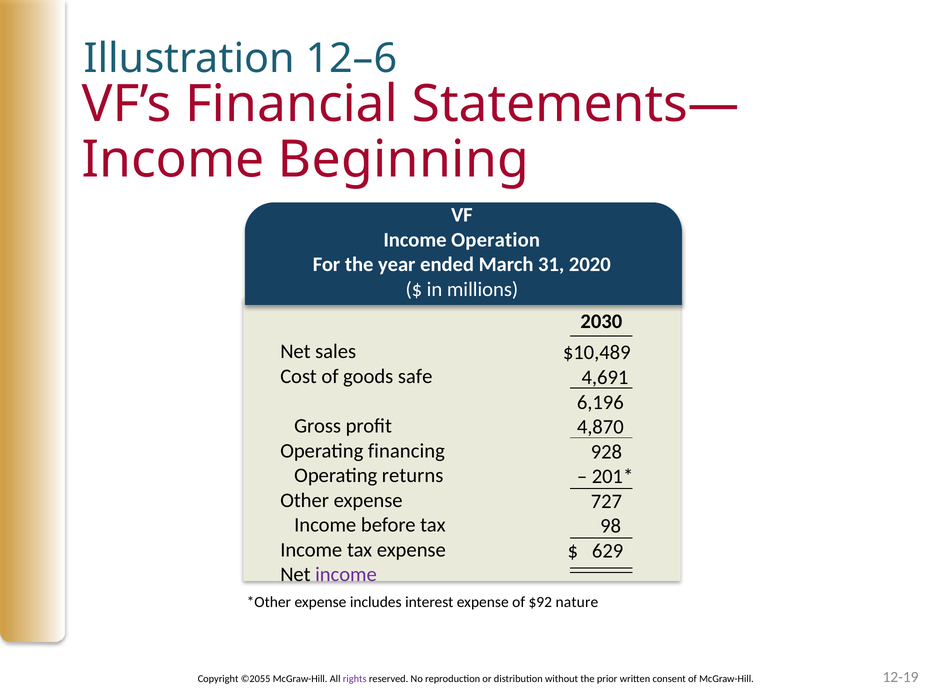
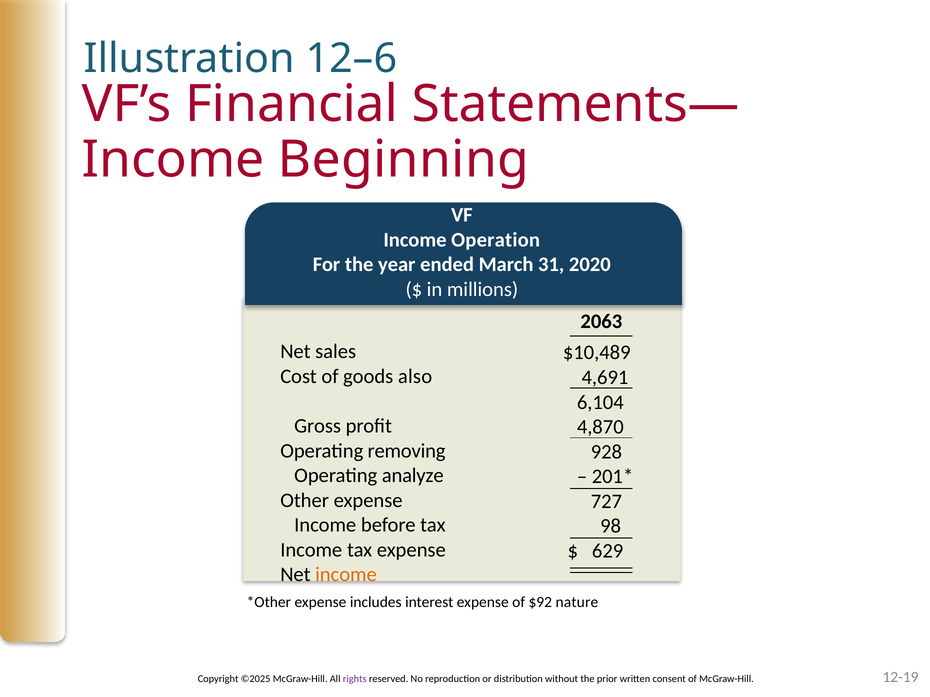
2030: 2030 -> 2063 (601, 322)
safe: safe -> also (415, 377)
6,196: 6,196 -> 6,104 (600, 402)
financing: financing -> removing (407, 451)
returns: returns -> analyze (413, 476)
income colour: purple -> orange (346, 575)
©2055: ©2055 -> ©2025 (256, 679)
